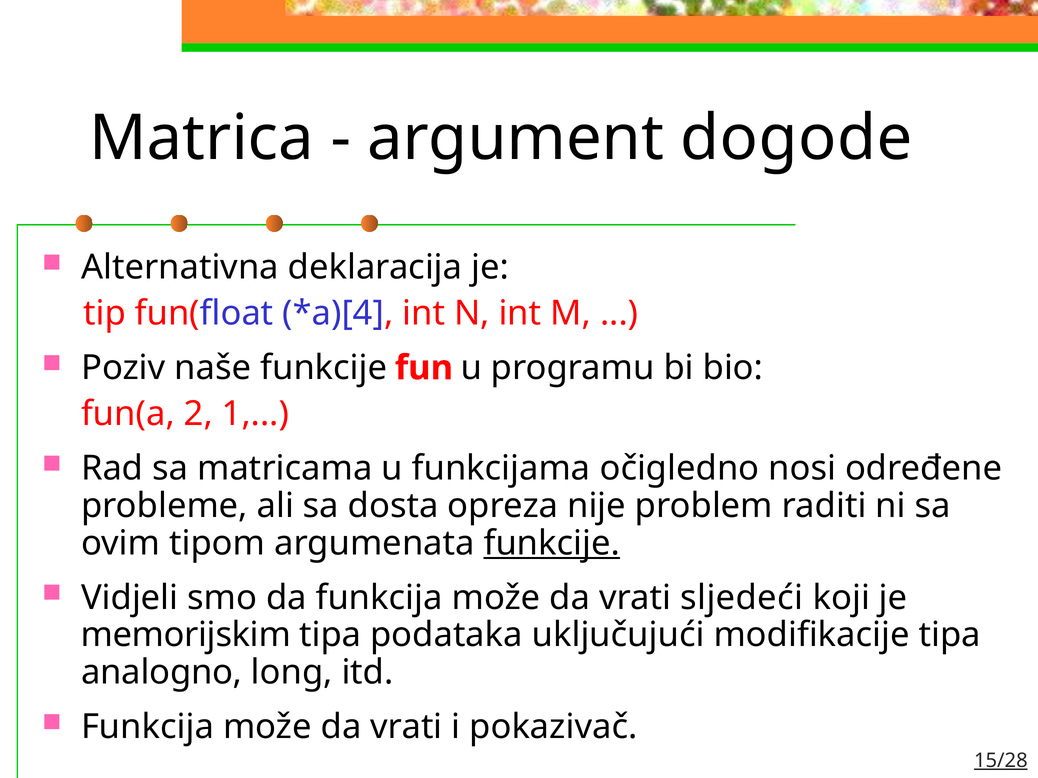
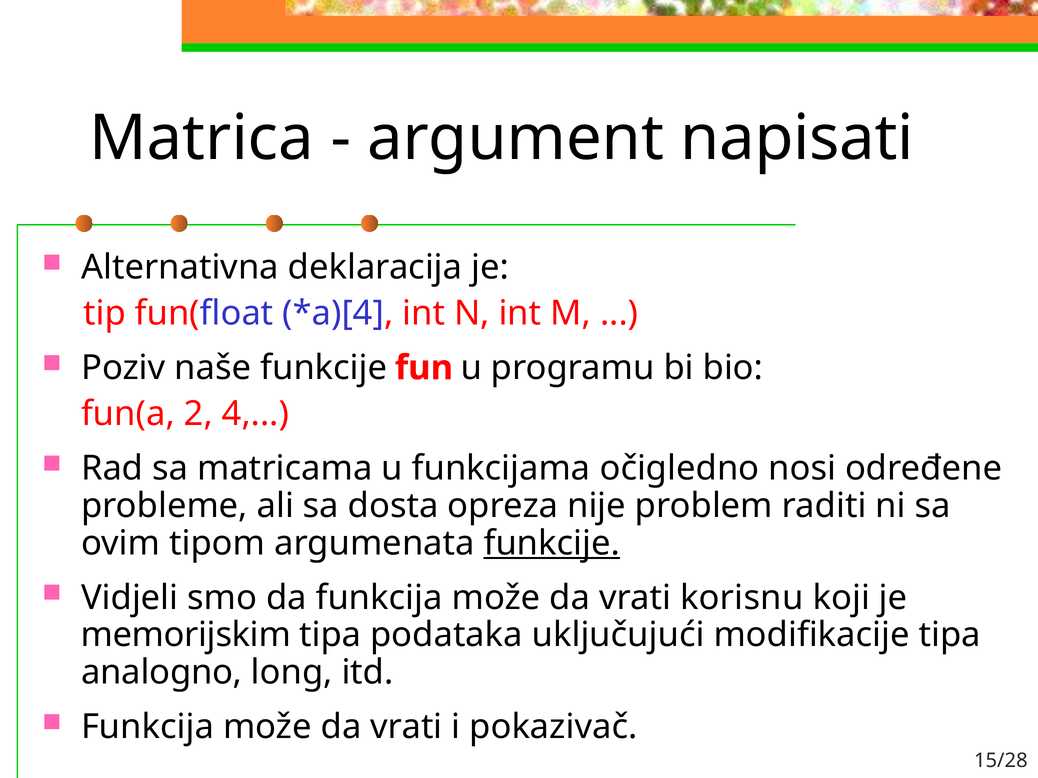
dogode: dogode -> napisati (797, 138)
1: 1 -> 4 (255, 414)
sljedeći: sljedeći -> korisnu (742, 598)
15/28 underline: present -> none (1001, 761)
